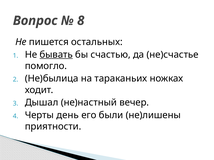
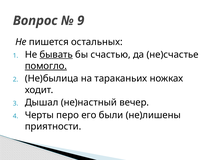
8: 8 -> 9 (81, 21)
помогло underline: none -> present (46, 66)
день: день -> перо (68, 115)
